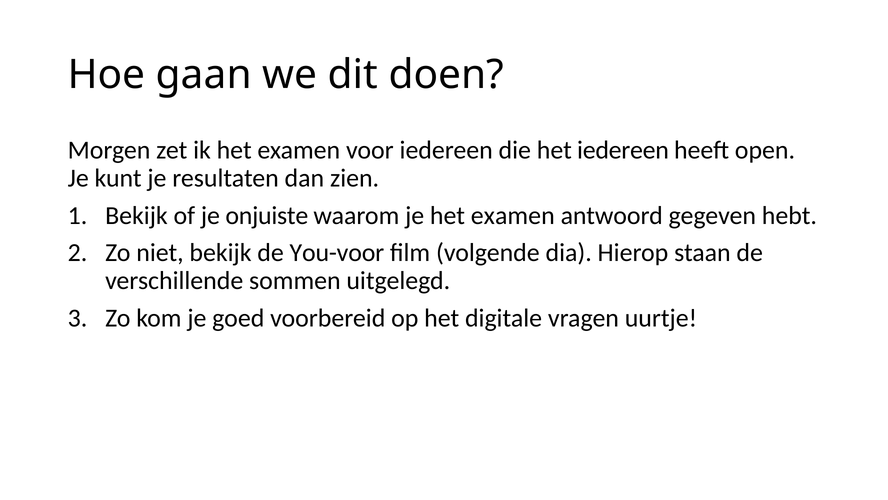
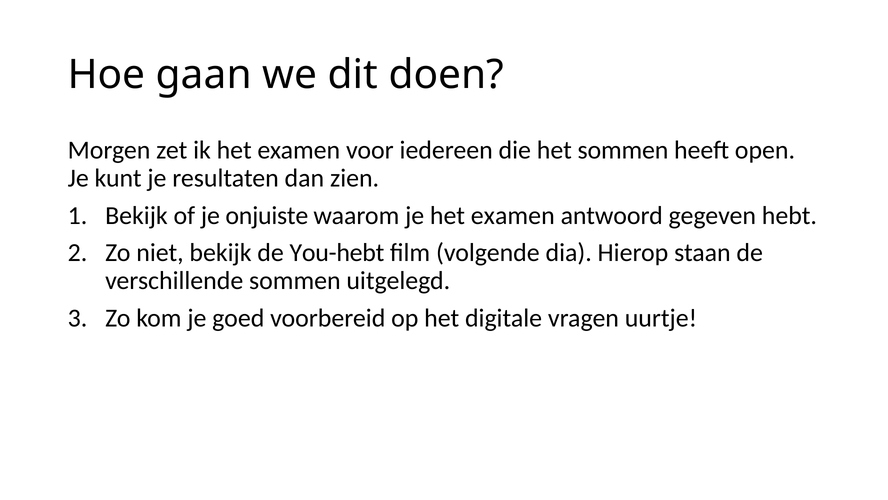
het iedereen: iedereen -> sommen (623, 150)
You-voor: You-voor -> You-hebt (337, 253)
